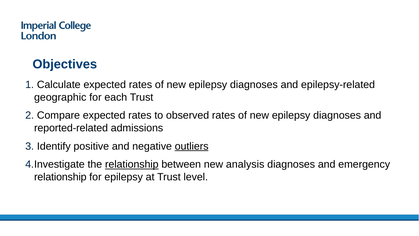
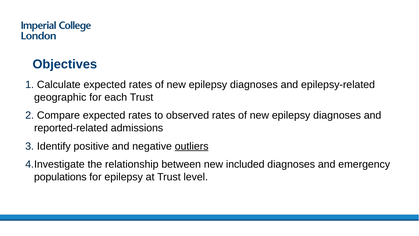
relationship underline: present -> none (132, 164)
analysis: analysis -> included (245, 164)
relationship: relationship -> populations (60, 177)
